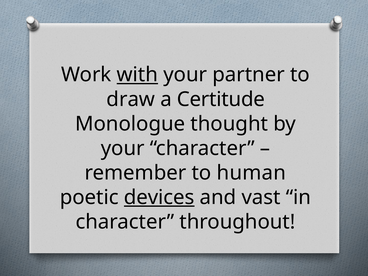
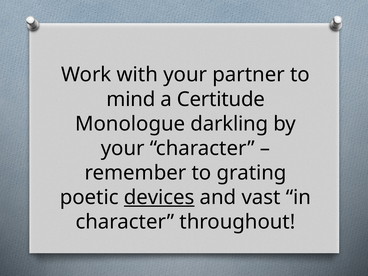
with underline: present -> none (137, 75)
draw: draw -> mind (131, 99)
thought: thought -> darkling (229, 124)
human: human -> grating (252, 173)
